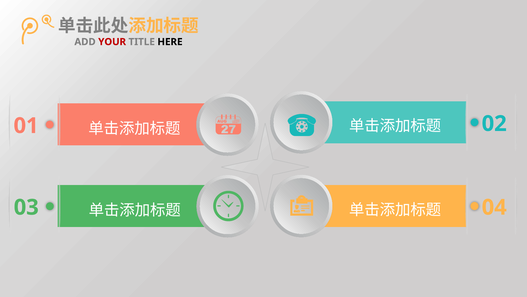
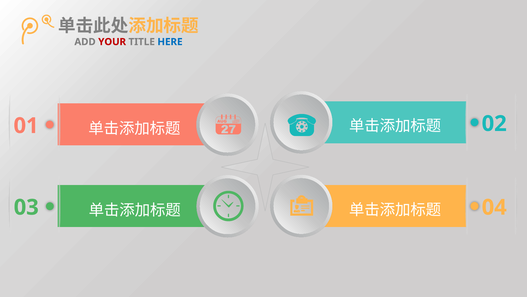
HERE colour: black -> blue (170, 42)
